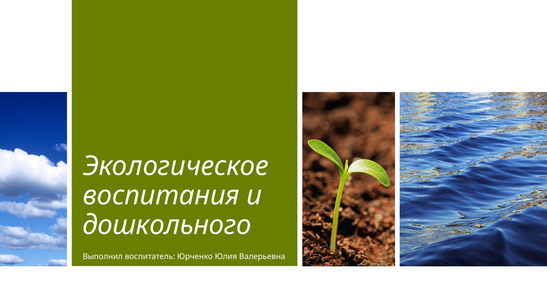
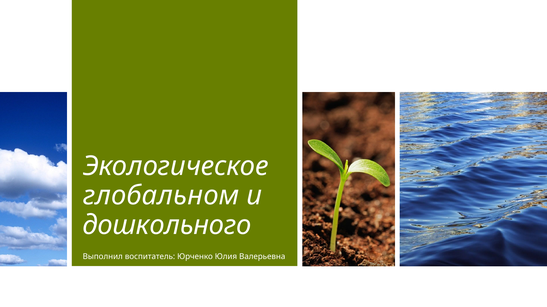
воспитания: воспитания -> глобальном (161, 196)
